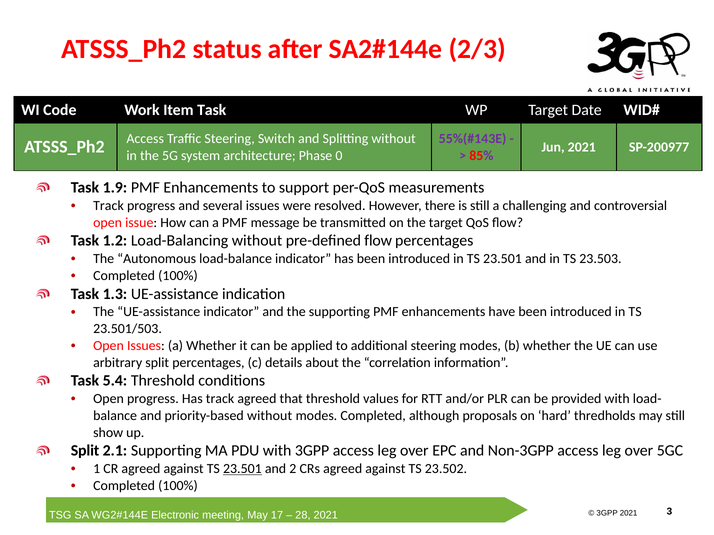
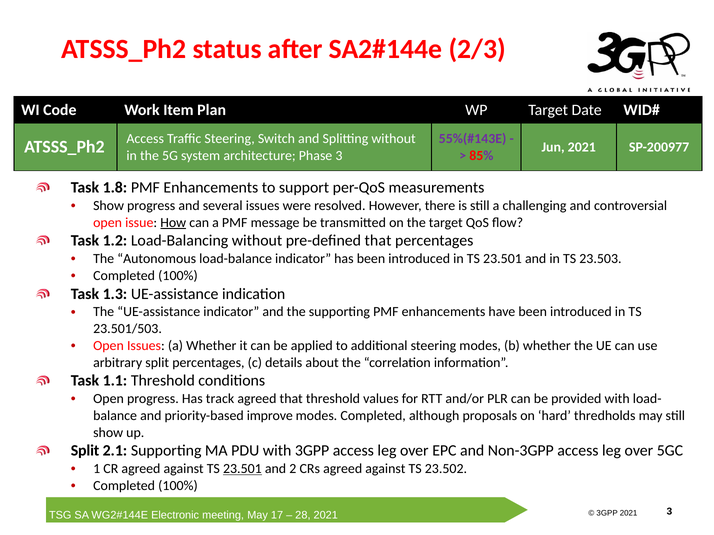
Item Task: Task -> Plan (212, 110)
Phase 0: 0 -> 3 (339, 156)
1.9: 1.9 -> 1.8 (115, 188)
Track: Track -> Show (109, 206)
How underline: none -> present (173, 223)
pre-defined flow: flow -> that (378, 241)
5.4: 5.4 -> 1.1 (115, 381)
priority-based without: without -> improve (270, 416)
